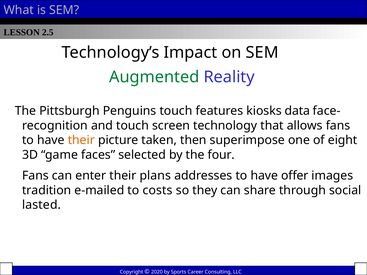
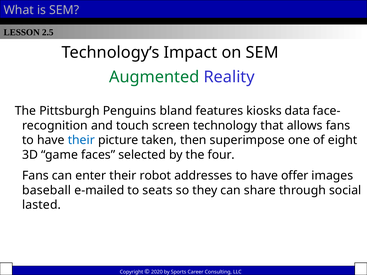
Penguins touch: touch -> bland (176, 111)
their colour: orange -> blue (81, 140)
plans: plans -> robot (155, 176)
tradition: tradition -> baseball (47, 190)
costs: costs -> seats (158, 190)
